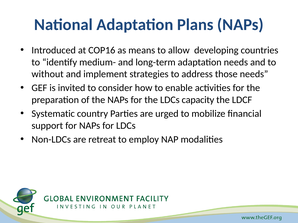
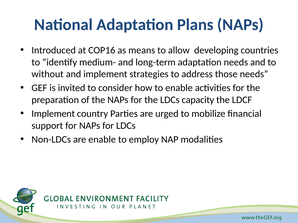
Systematic: Systematic -> Implement (53, 114)
are retreat: retreat -> enable (102, 140)
